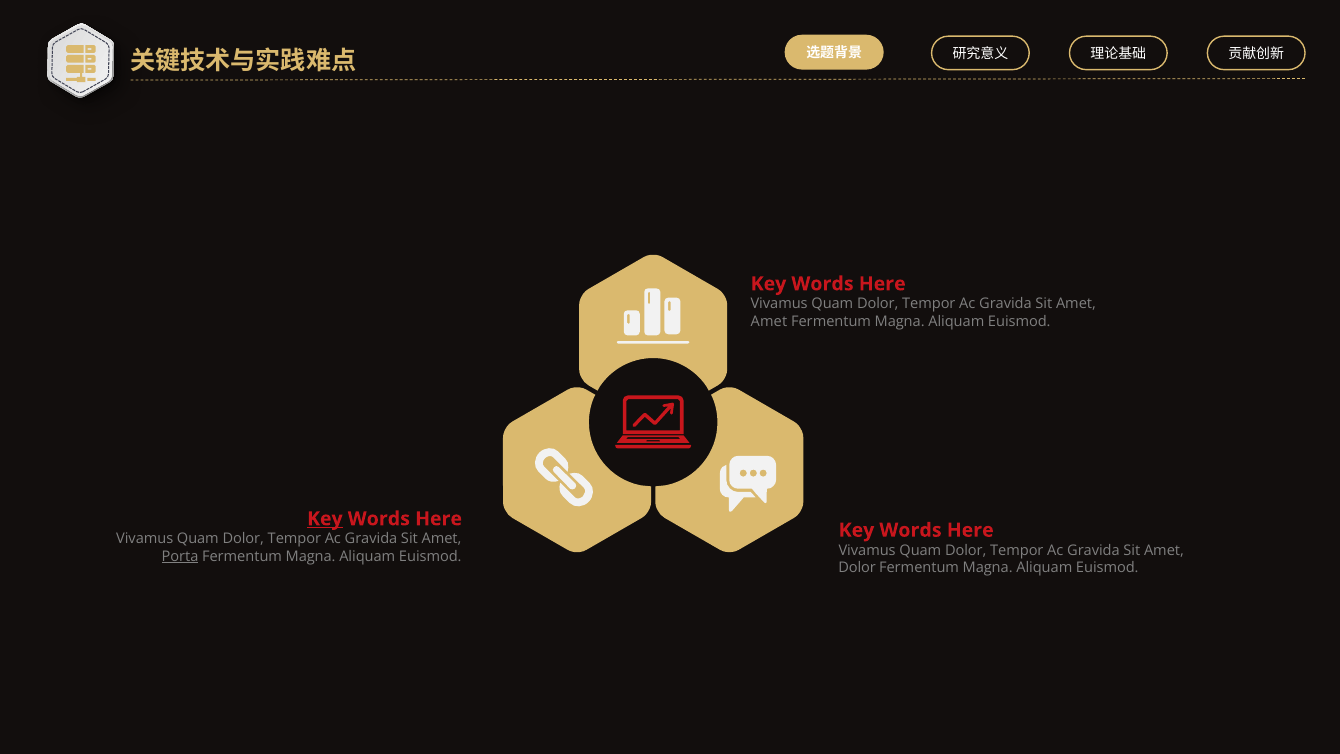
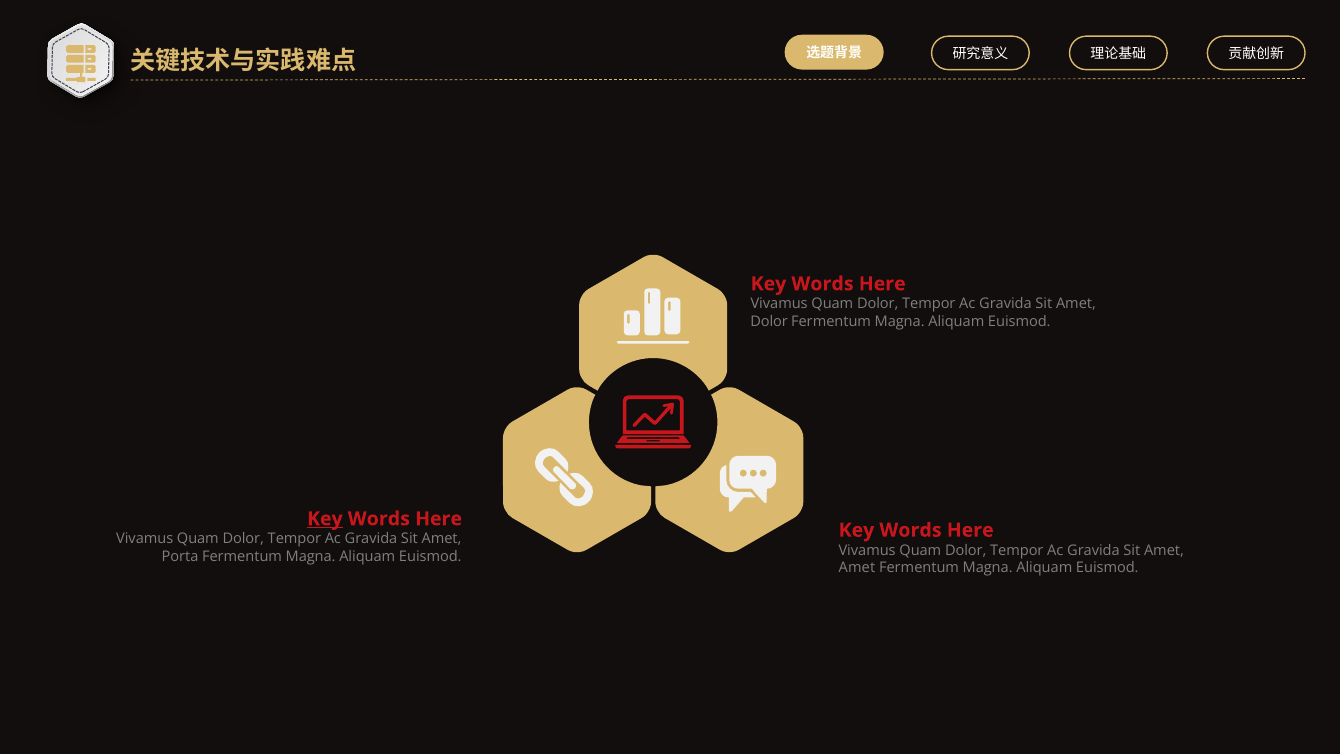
Amet: Amet -> Dolor (769, 322)
Porta underline: present -> none (180, 556)
Dolor: Dolor -> Amet (857, 568)
